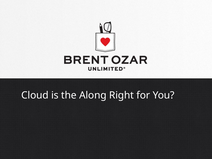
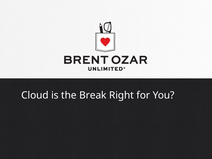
Along: Along -> Break (93, 95)
